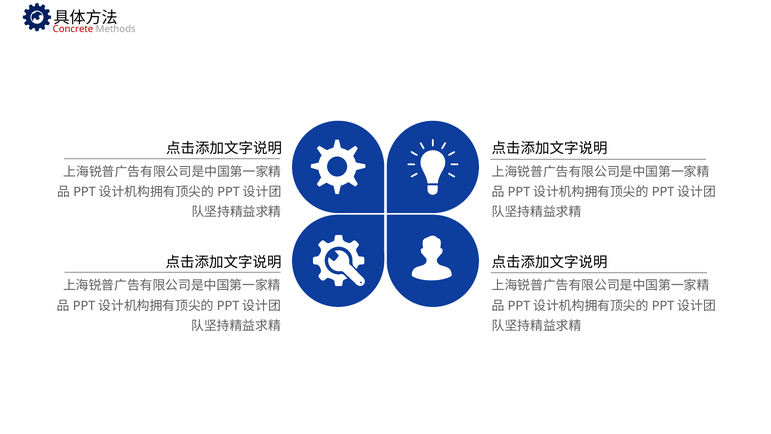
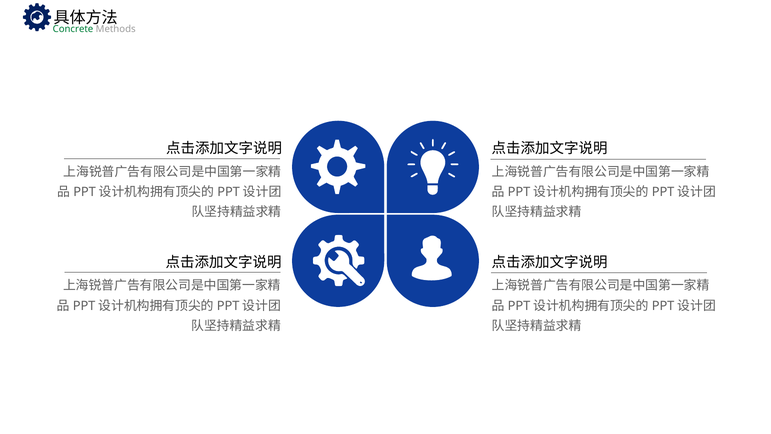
Concrete colour: red -> green (73, 29)
